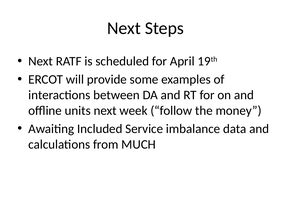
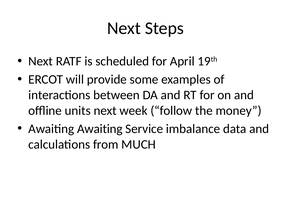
Awaiting Included: Included -> Awaiting (100, 128)
